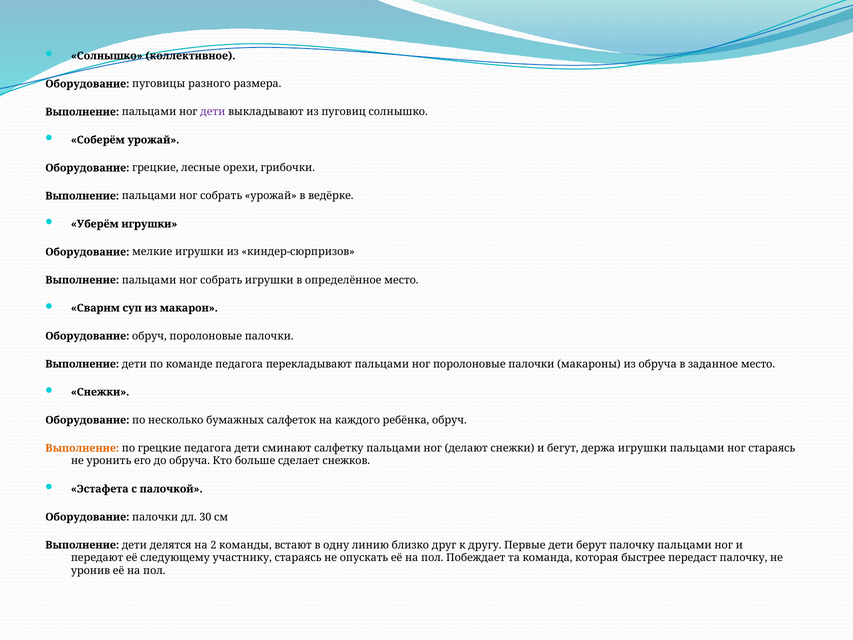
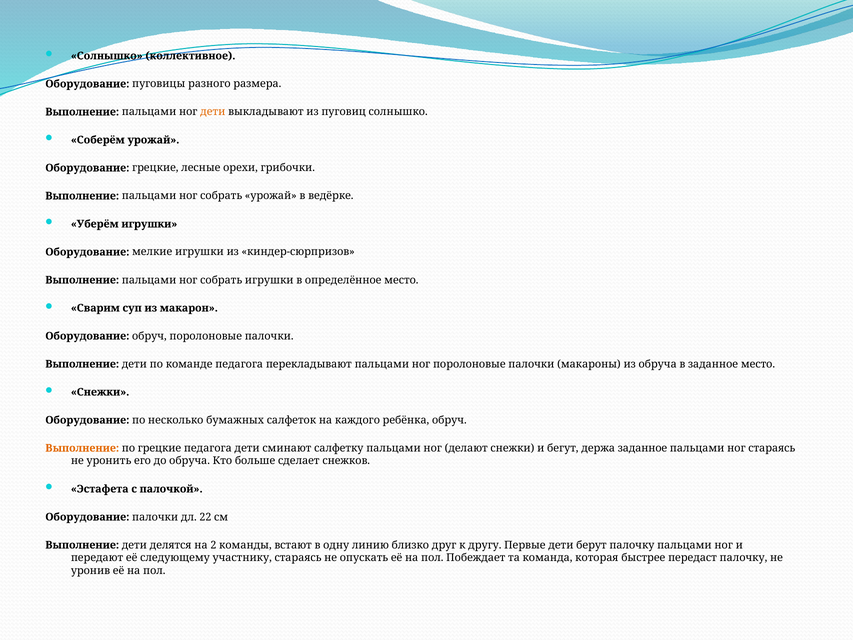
дети colour: purple -> orange (213, 112)
держа игрушки: игрушки -> заданное (642, 448)
30: 30 -> 22 (205, 517)
